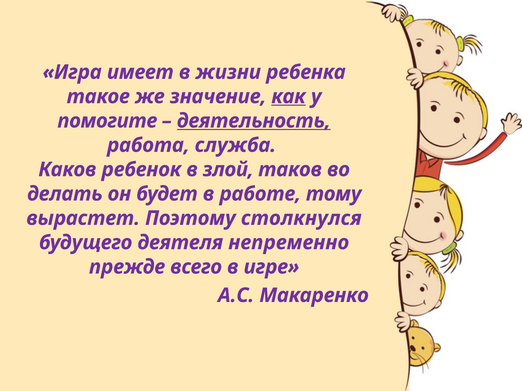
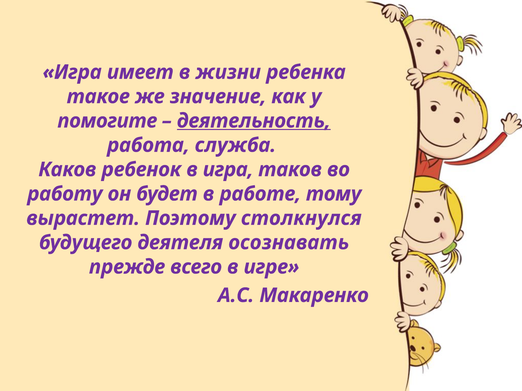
как underline: present -> none (289, 97)
в злой: злой -> игра (228, 170)
делать: делать -> работу (65, 194)
непременно: непременно -> осознавать (289, 243)
